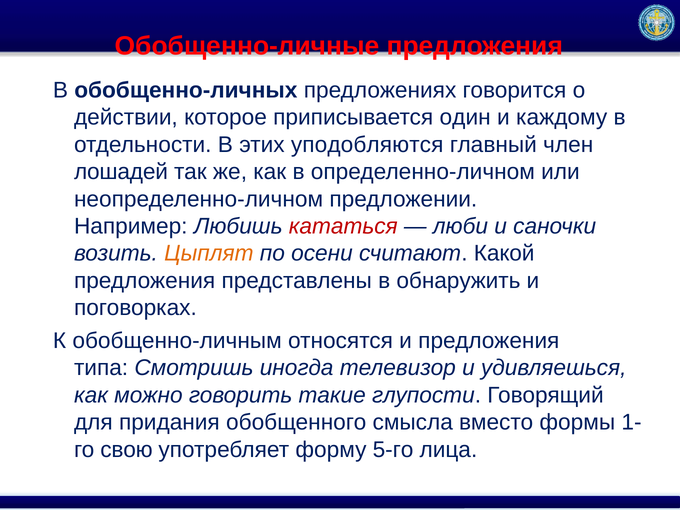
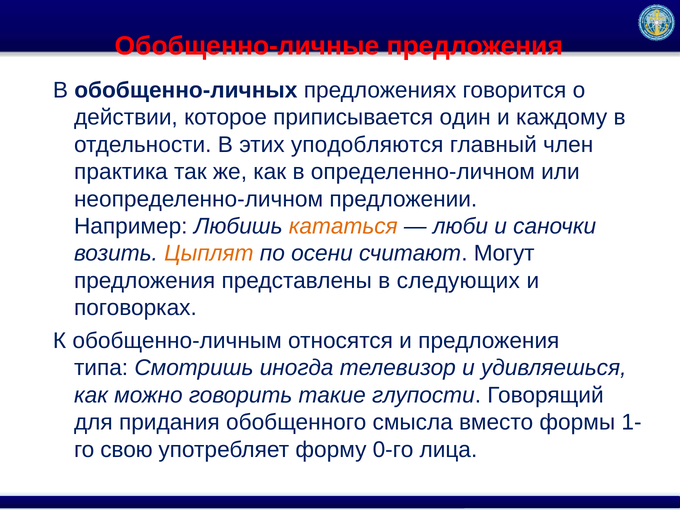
лошадей: лошадей -> практика (121, 172)
кататься colour: red -> orange (343, 226)
Какой: Какой -> Могут (504, 254)
обнаружить: обнаружить -> следующих (458, 281)
5-го: 5-го -> 0-го (393, 450)
